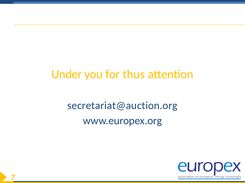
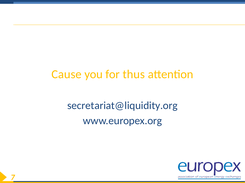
Under: Under -> Cause (67, 75)
secretariat@auction.org: secretariat@auction.org -> secretariat@liquidity.org (122, 106)
